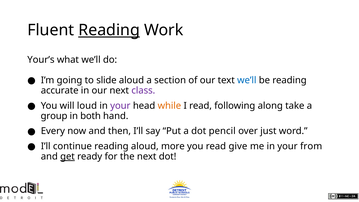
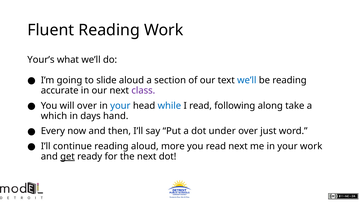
Reading underline: present -> none (109, 30)
will loud: loud -> over (87, 106)
your colour: purple -> blue (120, 106)
while colour: orange -> blue (169, 106)
group: group -> which (54, 116)
both: both -> days (91, 116)
pencil: pencil -> under (222, 131)
read give: give -> next (238, 146)
your from: from -> work (311, 146)
